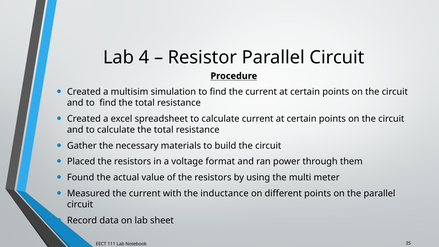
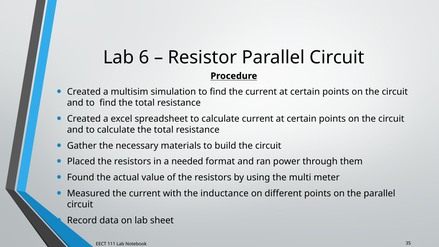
4: 4 -> 6 (144, 58)
voltage: voltage -> needed (187, 162)
